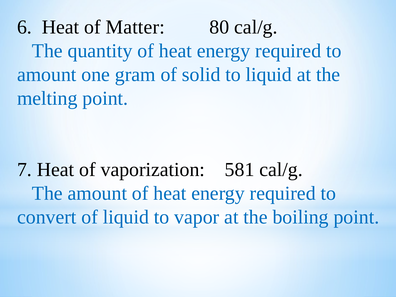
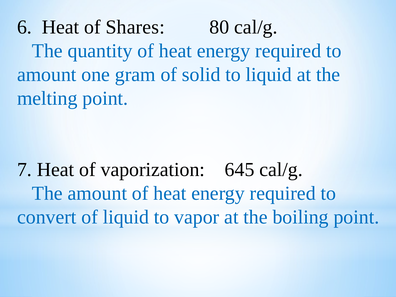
Matter: Matter -> Shares (135, 27)
581: 581 -> 645 (240, 170)
